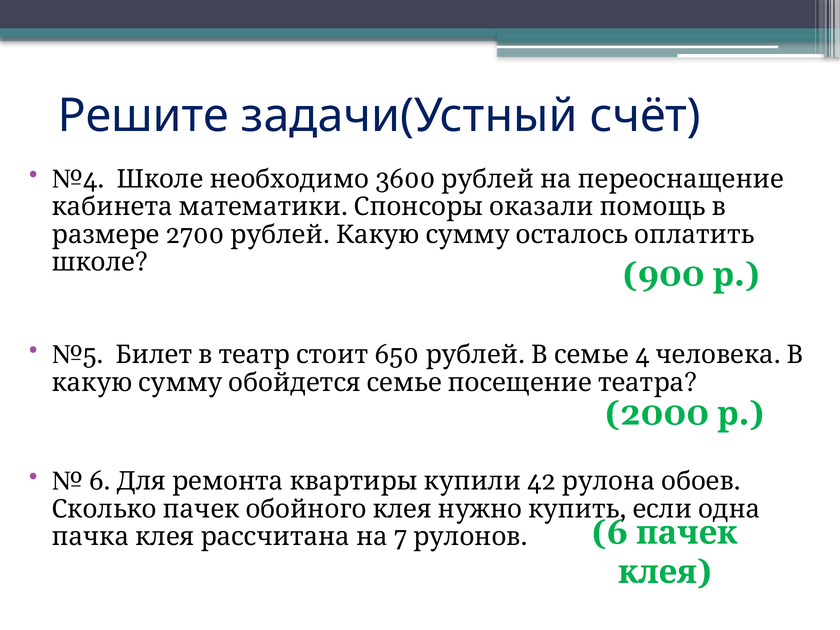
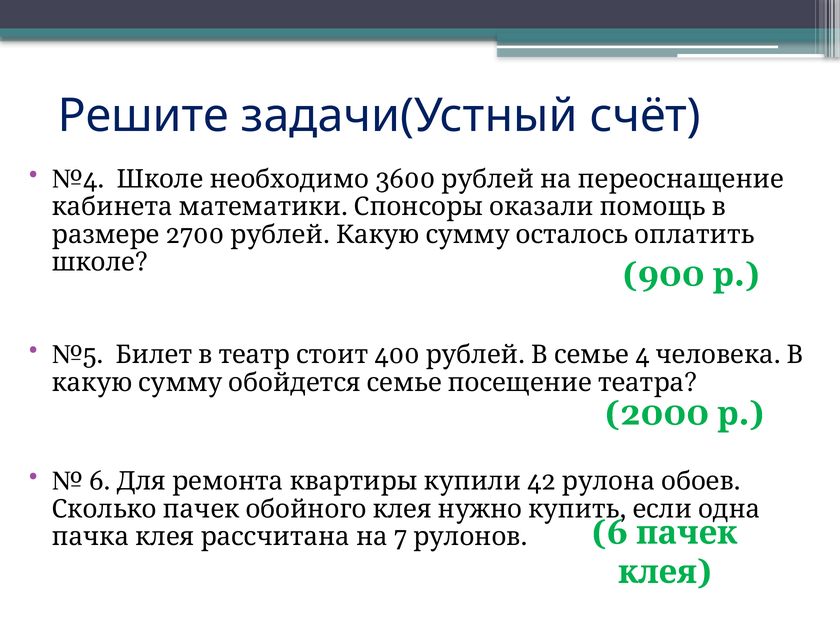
650: 650 -> 400 (397, 355)
